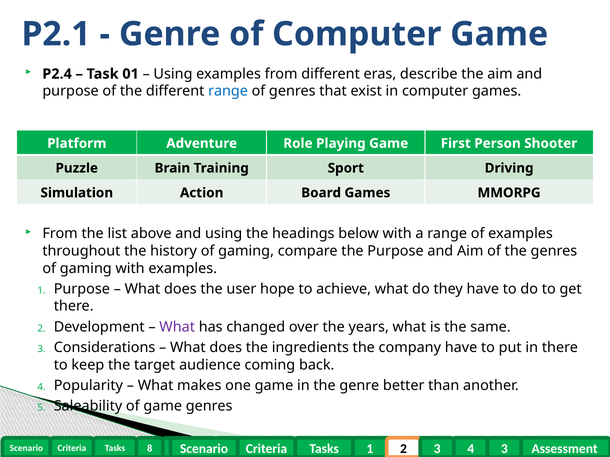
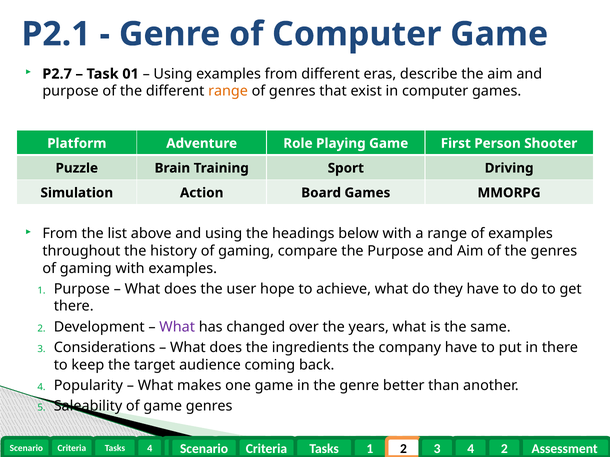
P2.4: P2.4 -> P2.7 (57, 74)
range colour: blue -> orange (228, 91)
3: 3 -> 2 (504, 449)
Tasks 8: 8 -> 4 (150, 449)
